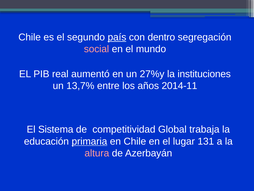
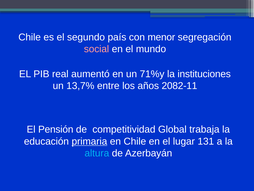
país underline: present -> none (117, 37)
dentro: dentro -> menor (161, 37)
27%y: 27%y -> 71%y (152, 74)
2014-11: 2014-11 -> 2082-11 (179, 86)
Sistema: Sistema -> Pensión (56, 129)
altura colour: pink -> light blue (97, 153)
